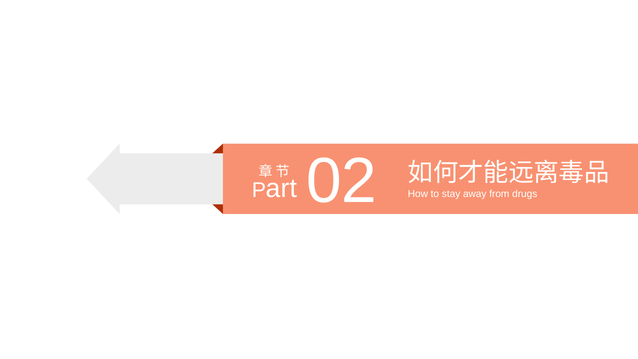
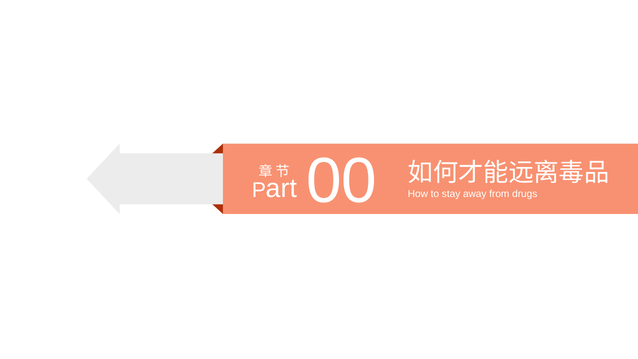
02: 02 -> 00 (342, 181)
